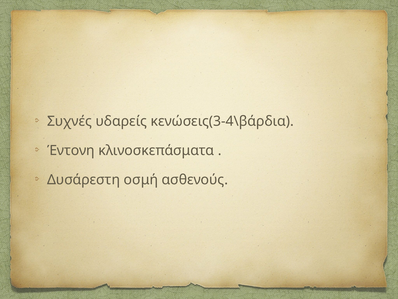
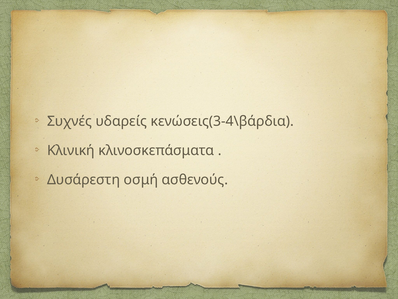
Έντονη: Έντονη -> Κλινική (71, 150)
